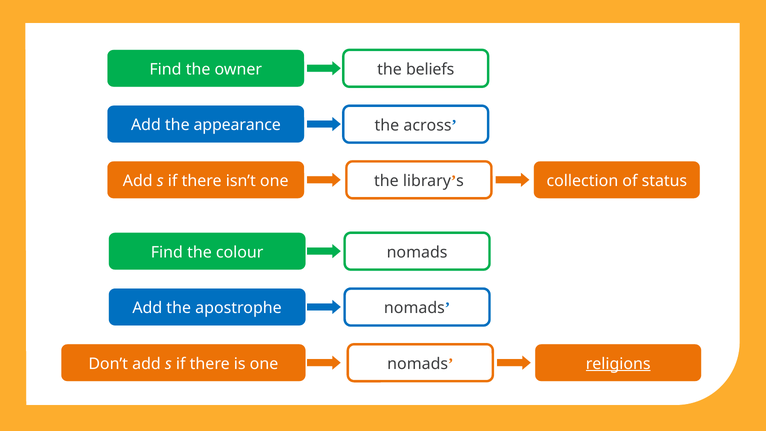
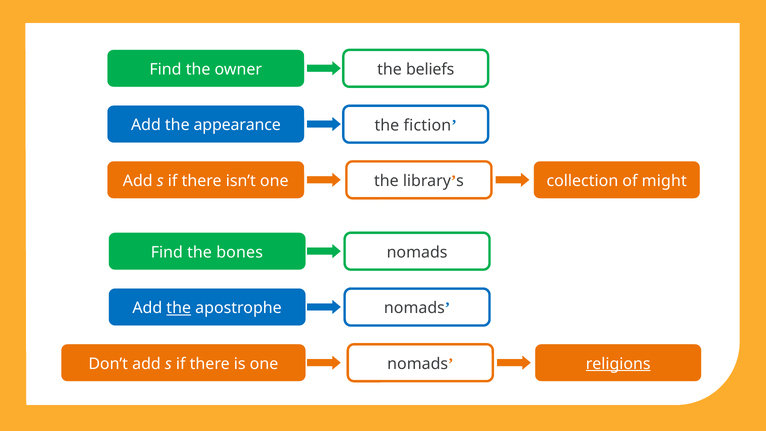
across: across -> fiction (427, 125)
status: status -> might (664, 181)
colour: colour -> bones (240, 252)
the underline: none -> present (179, 308)
